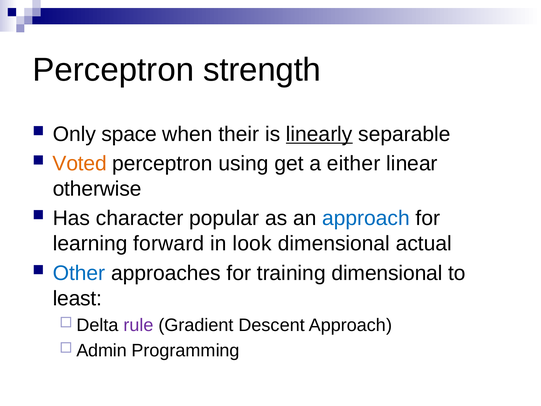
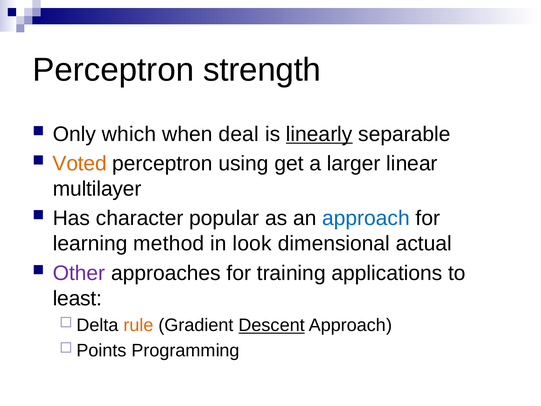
space: space -> which (129, 134)
their: their -> deal (239, 134)
either: either -> larger (354, 163)
otherwise: otherwise -> multilayer (97, 189)
forward: forward -> method (169, 243)
Other colour: blue -> purple (79, 273)
training dimensional: dimensional -> applications (387, 273)
rule colour: purple -> orange (138, 325)
Descent underline: none -> present (272, 325)
Admin: Admin -> Points (101, 350)
